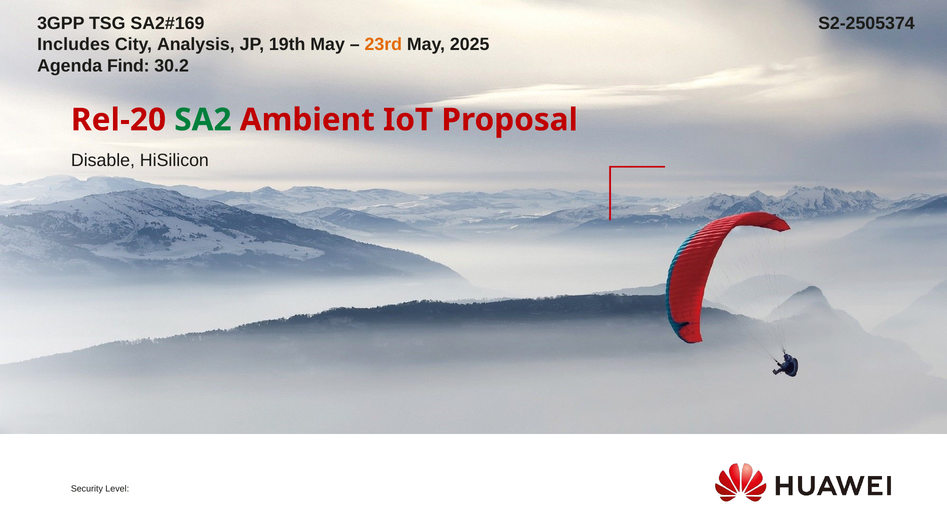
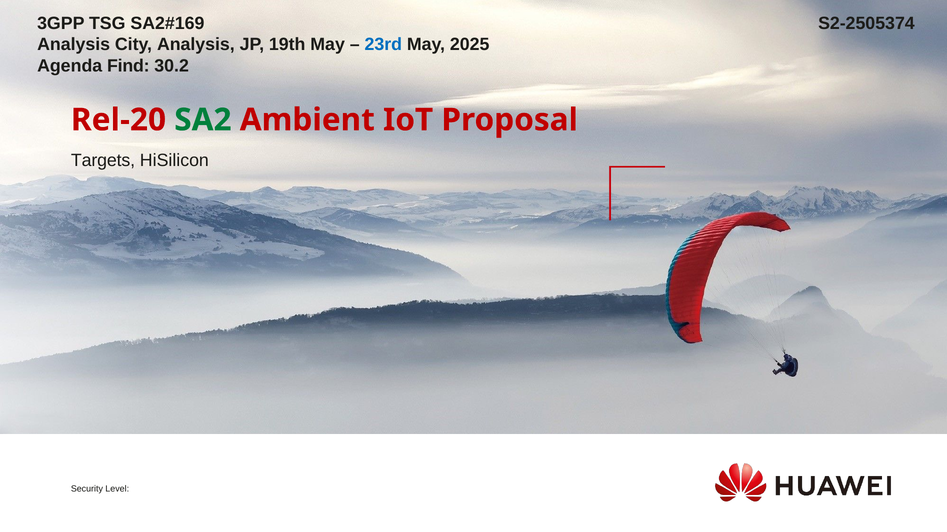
Includes: Includes -> Analysis (74, 45)
23rd colour: orange -> blue (383, 45)
Disable: Disable -> Targets (103, 161)
